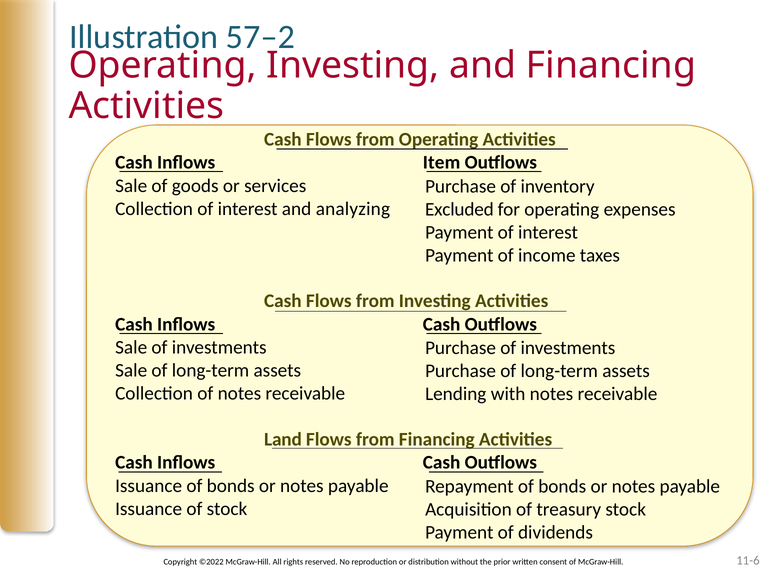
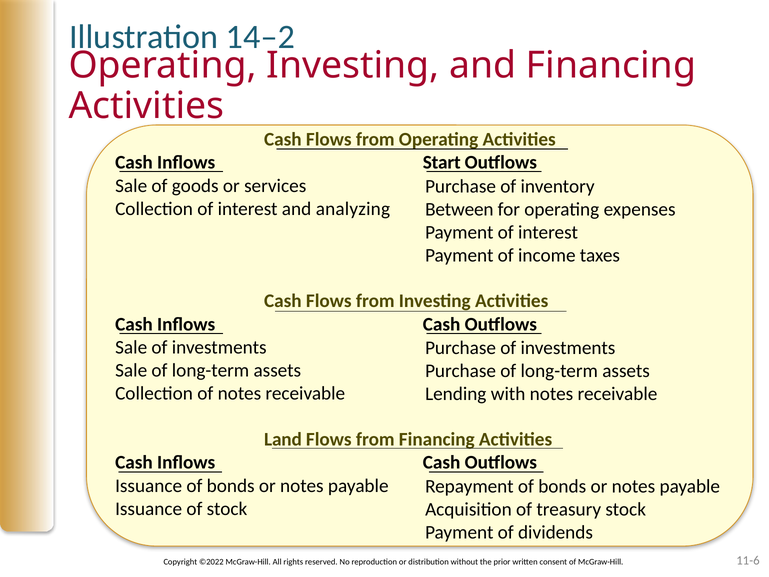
57–2: 57–2 -> 14–2 (260, 37)
Item: Item -> Start (442, 163)
Excluded: Excluded -> Between (459, 209)
